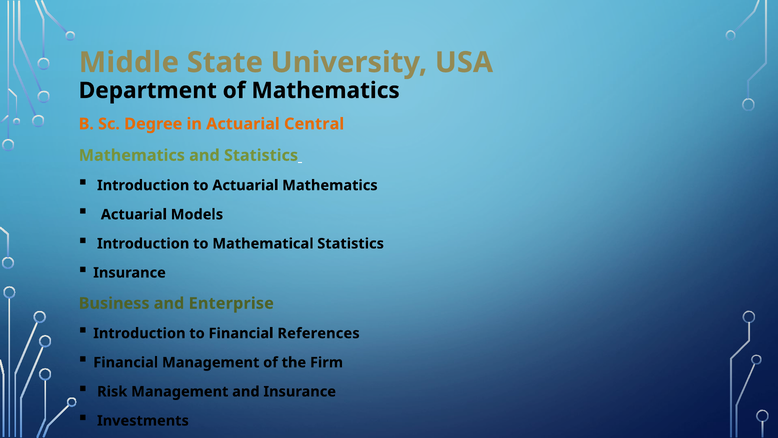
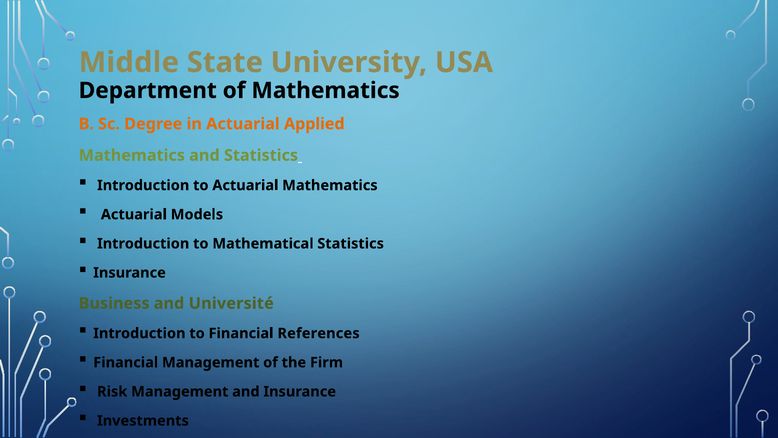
Central: Central -> Applied (314, 124)
Enterprise: Enterprise -> Université (231, 303)
